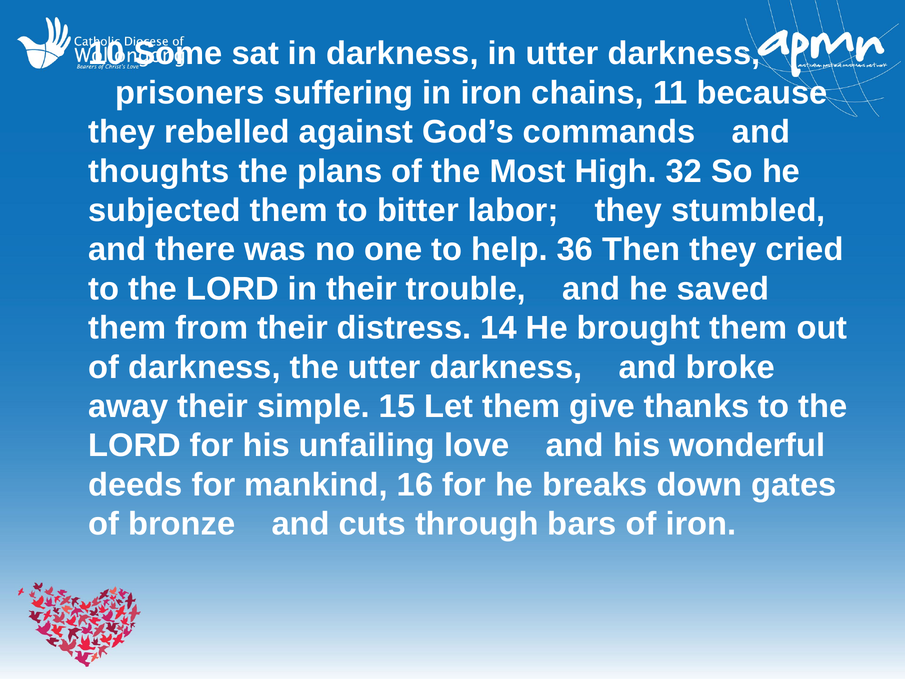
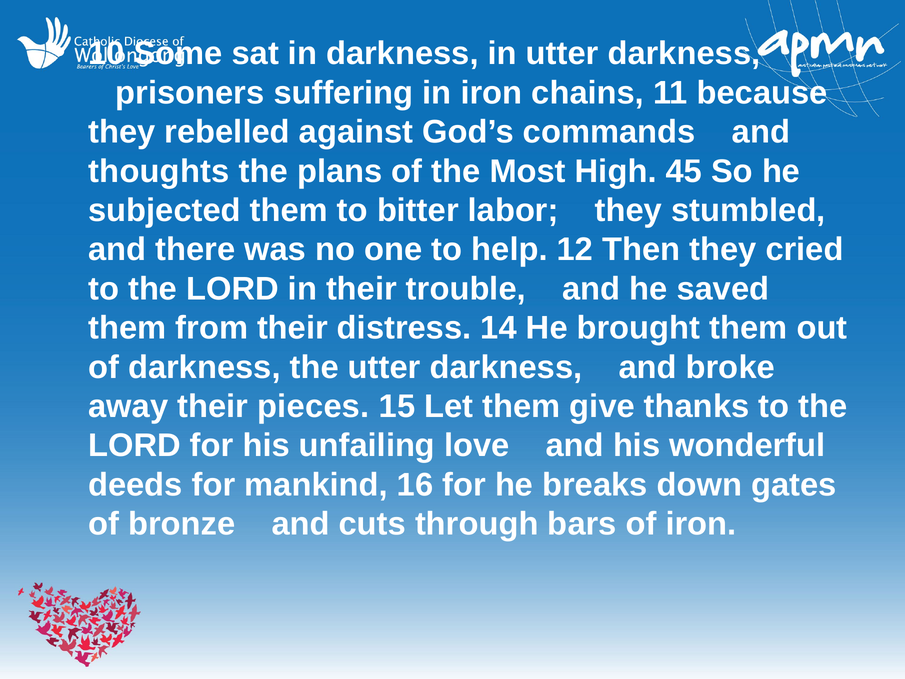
32: 32 -> 45 (684, 171)
36: 36 -> 12 (575, 250)
simple: simple -> pieces (313, 406)
